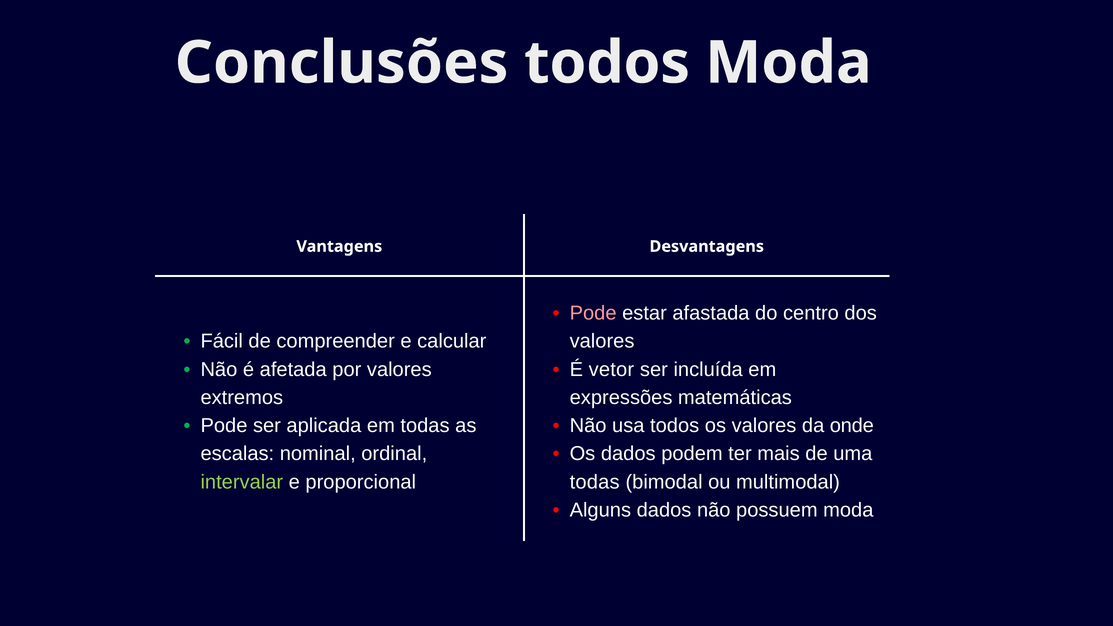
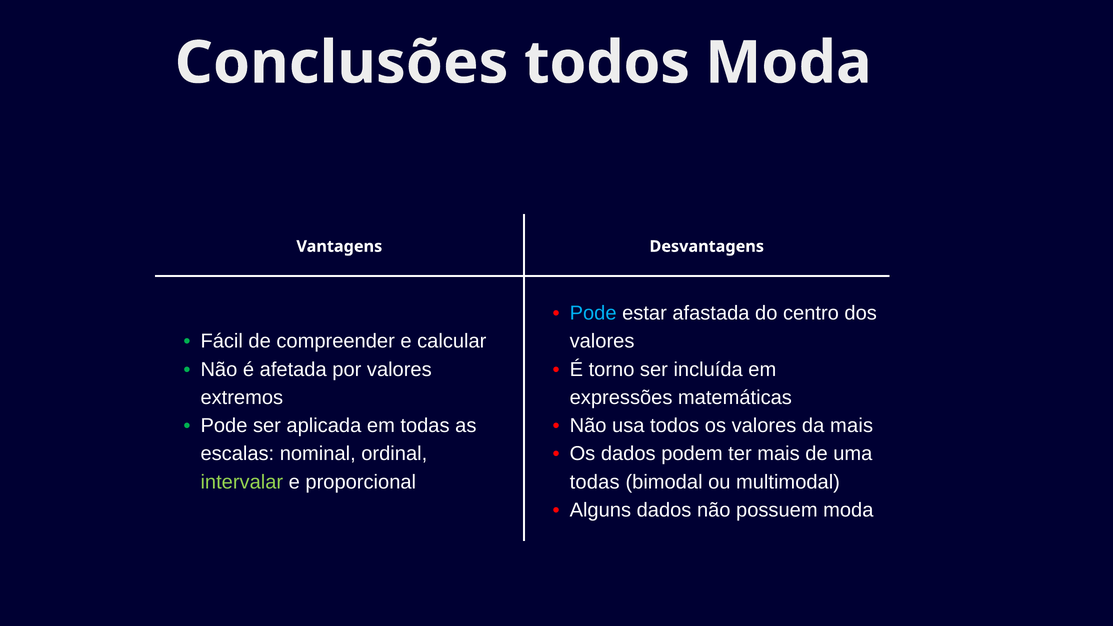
Pode colour: pink -> light blue (593, 313)
vetor: vetor -> torno (612, 369)
da onde: onde -> mais (852, 426)
